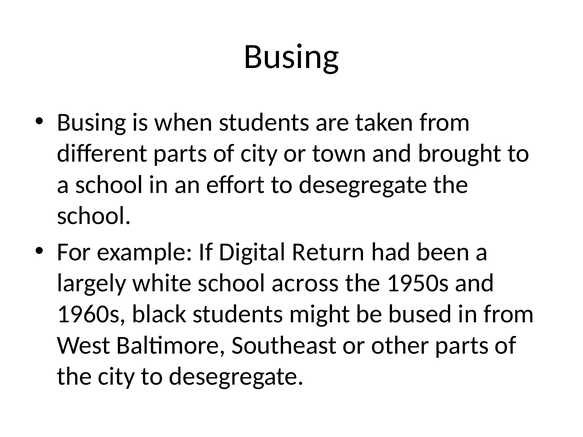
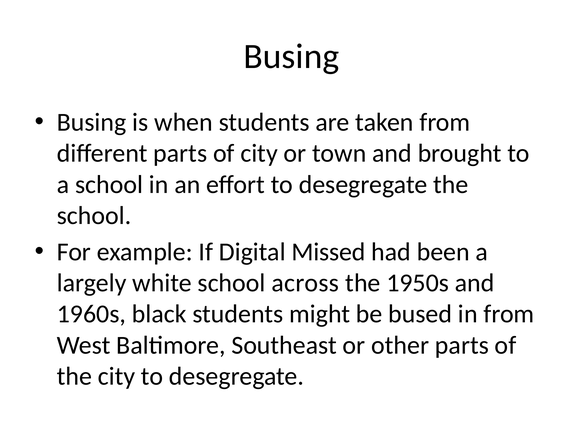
Return: Return -> Missed (329, 252)
